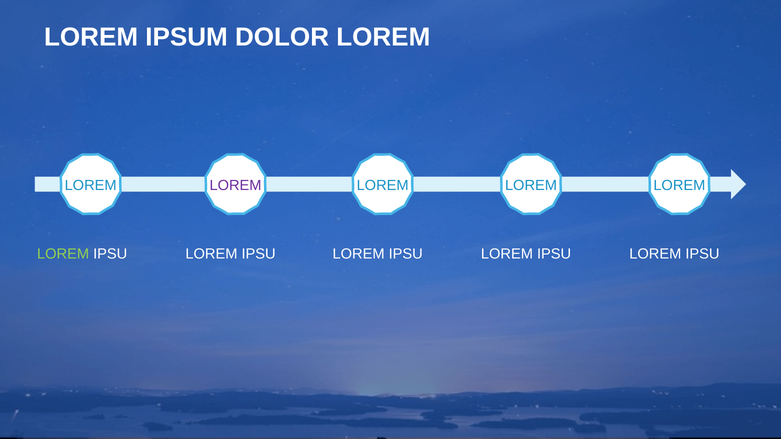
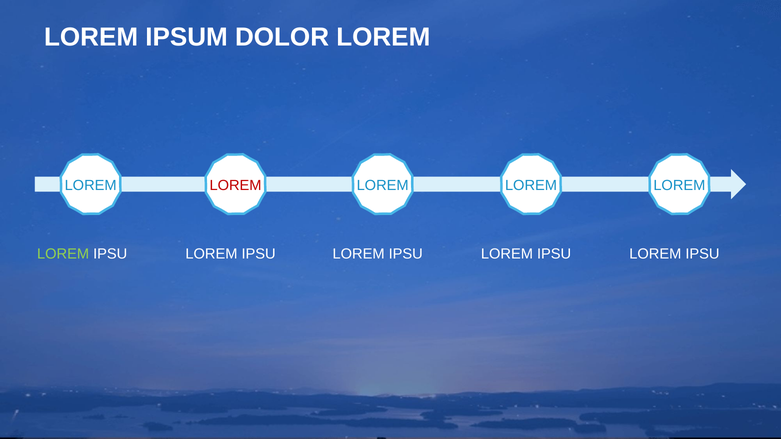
LOREM colour: purple -> red (236, 185)
